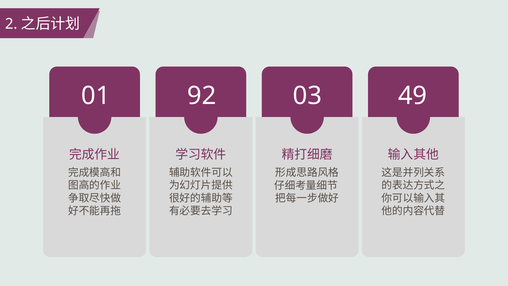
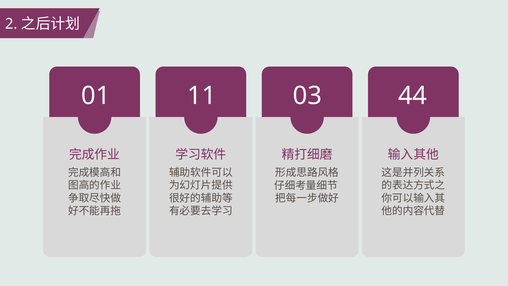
92: 92 -> 11 (202, 96)
49: 49 -> 44 (413, 96)
